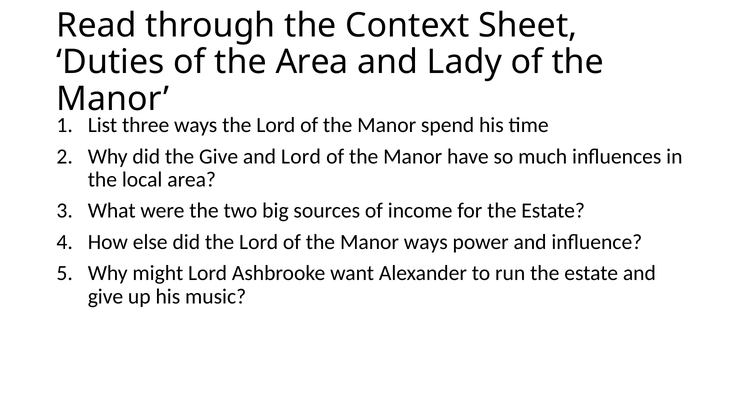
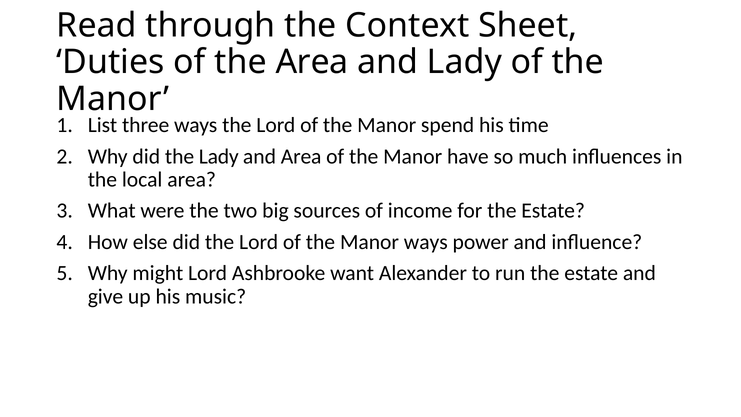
the Give: Give -> Lady (219, 156)
and Lord: Lord -> Area (301, 156)
